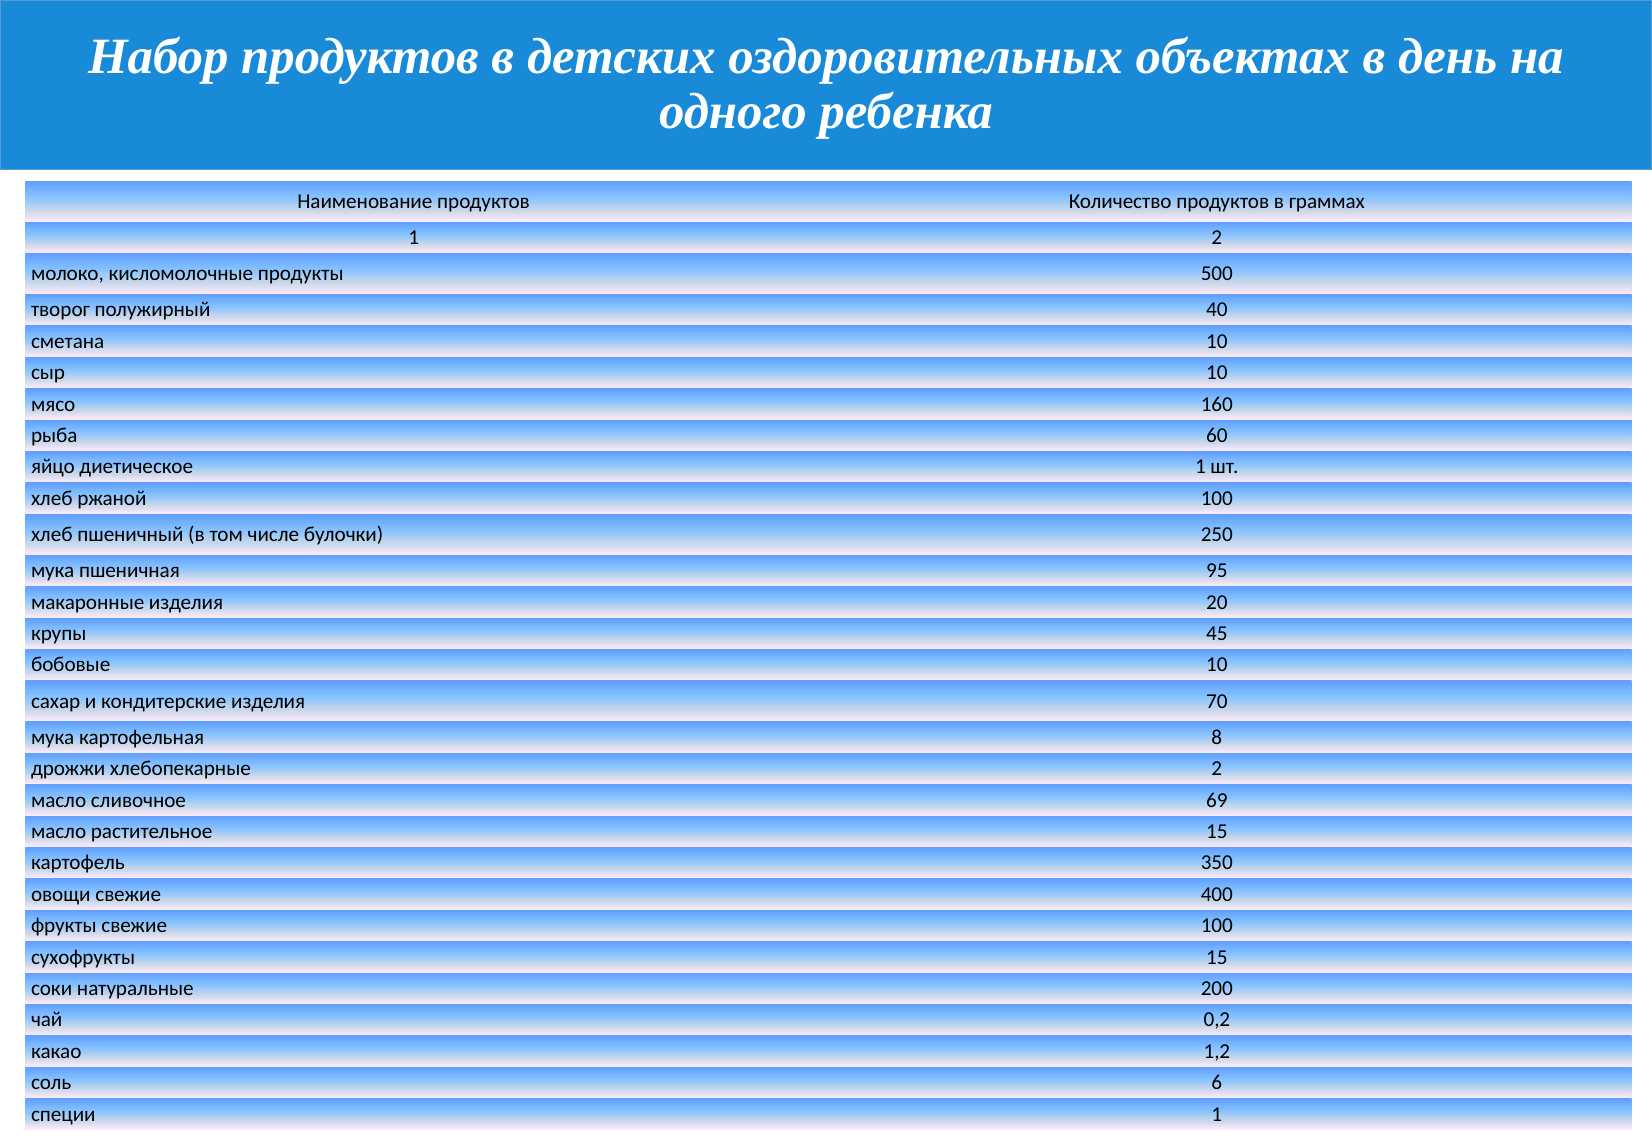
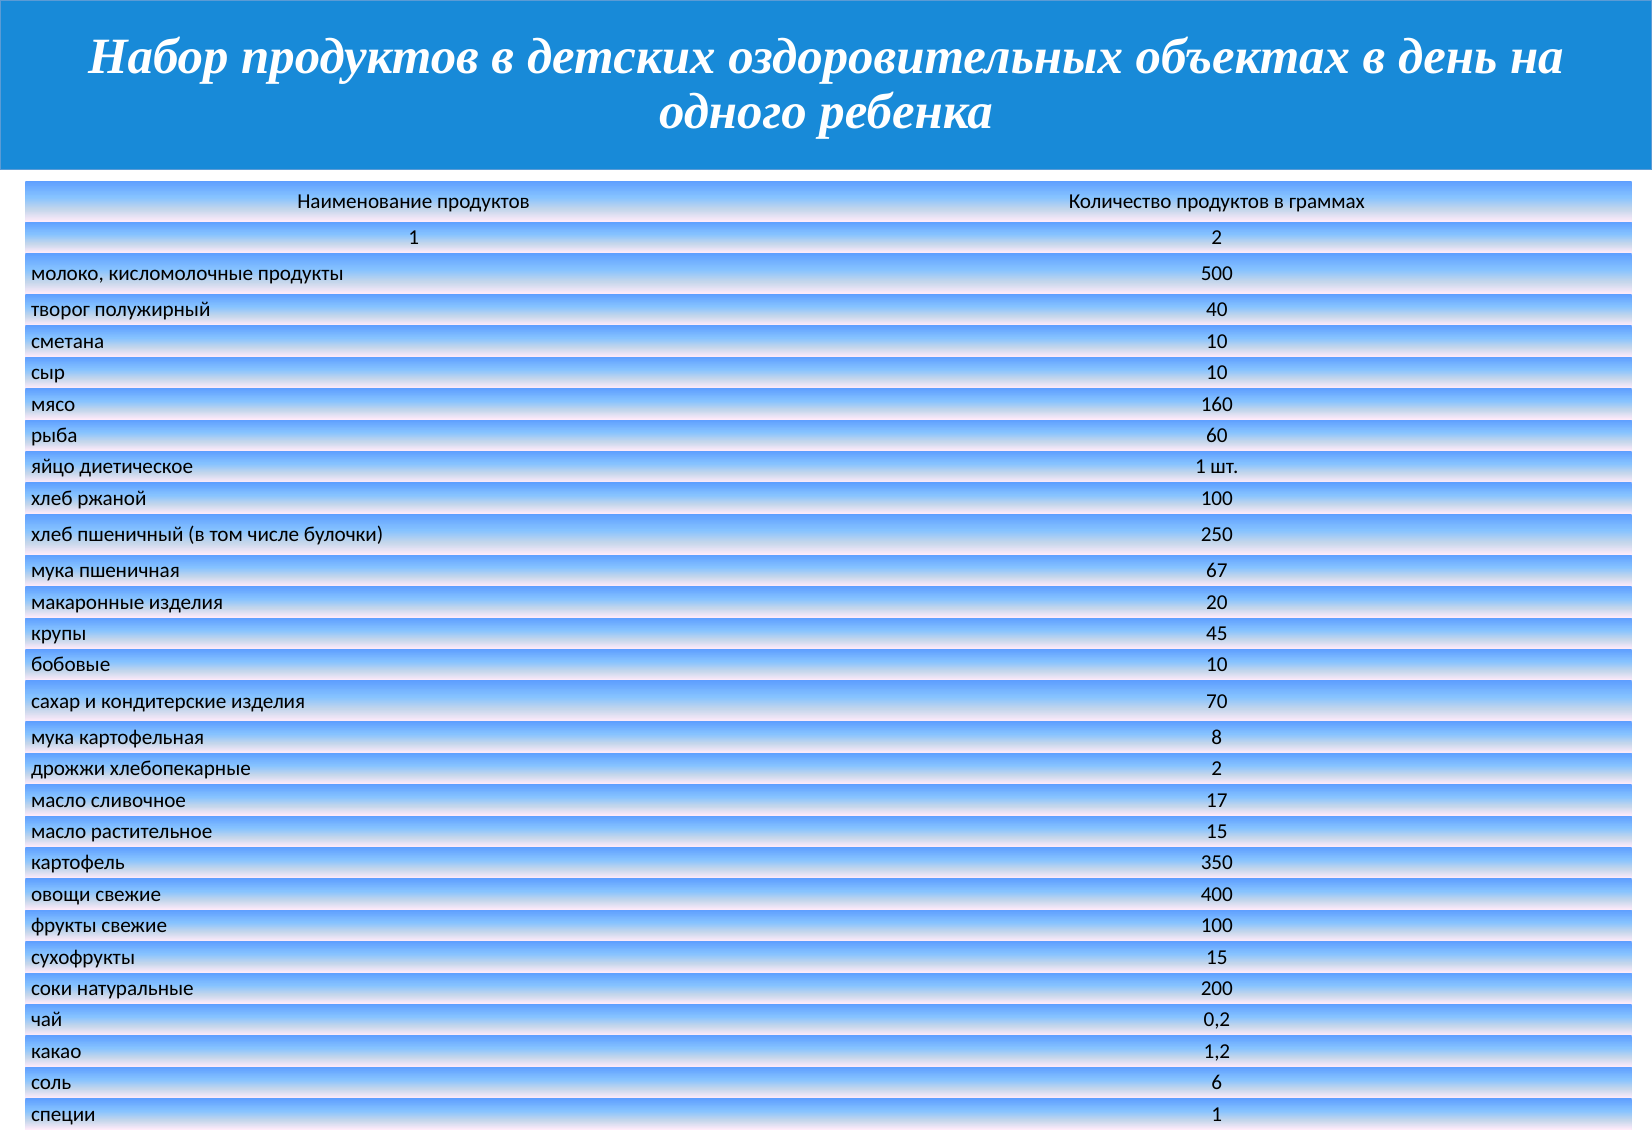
95: 95 -> 67 (1217, 571)
69: 69 -> 17 (1217, 800)
